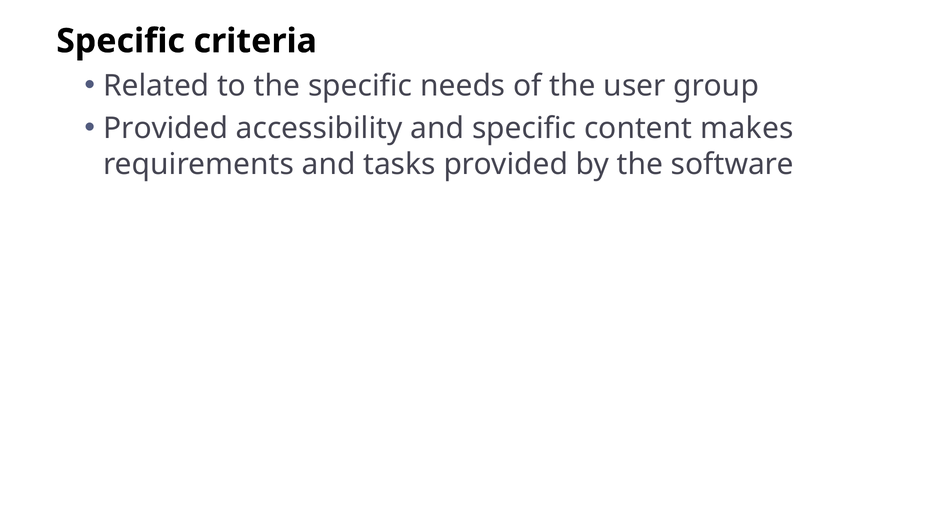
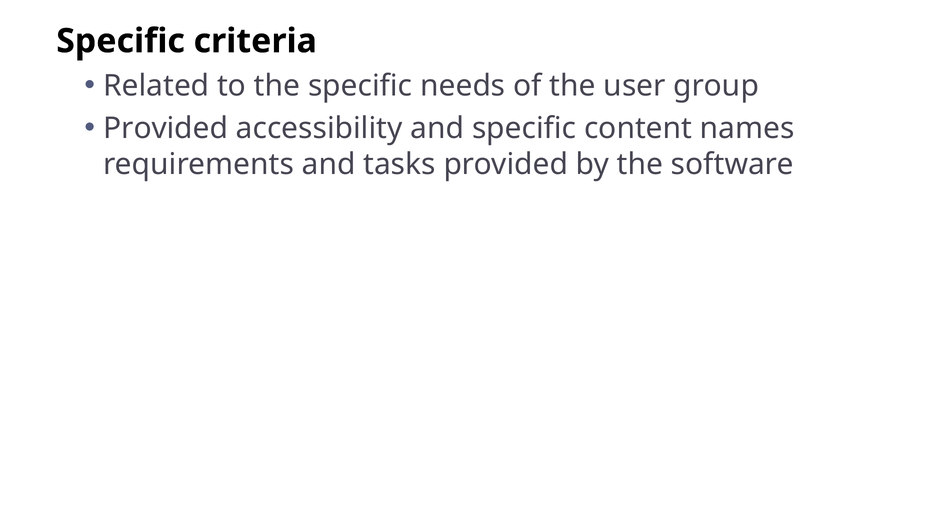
makes: makes -> names (747, 128)
